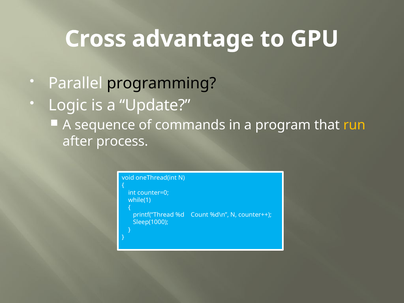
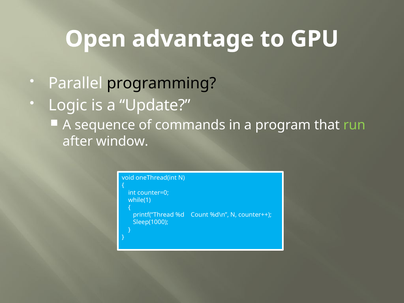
Cross: Cross -> Open (95, 39)
run colour: yellow -> light green (354, 125)
process: process -> window (122, 141)
